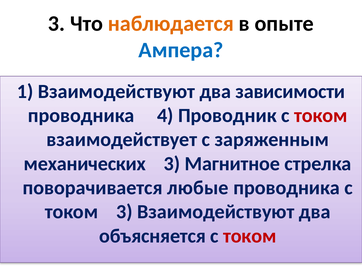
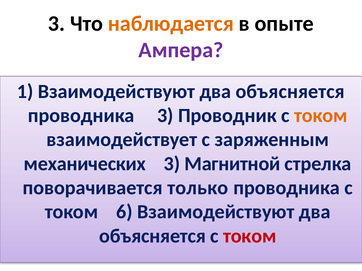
Ампера colour: blue -> purple (181, 50)
1 Взаимодействуют два зависимости: зависимости -> объясняется (290, 92)
проводника 4: 4 -> 3 (165, 116)
током colour: red -> orange (321, 116)
Магнитное: Магнитное -> Магнитной (232, 164)
любые: любые -> только (198, 188)
током 3: 3 -> 6 (124, 212)
